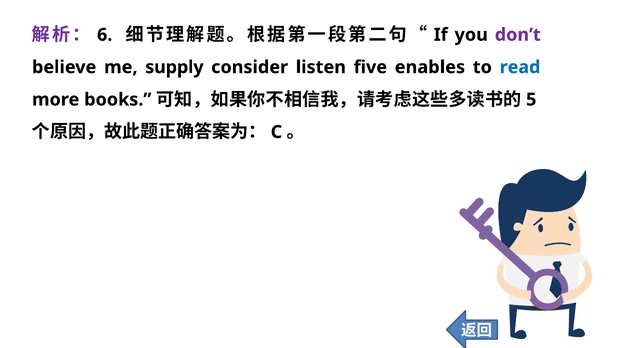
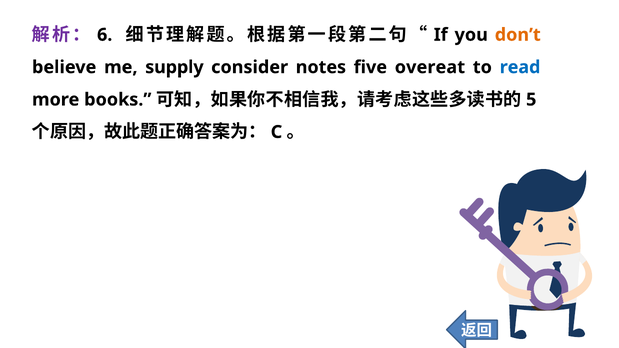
don’t colour: purple -> orange (518, 35)
listen: listen -> notes (321, 67)
enables: enables -> overeat (430, 67)
